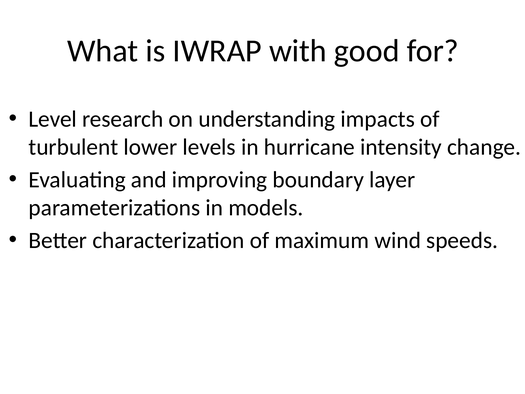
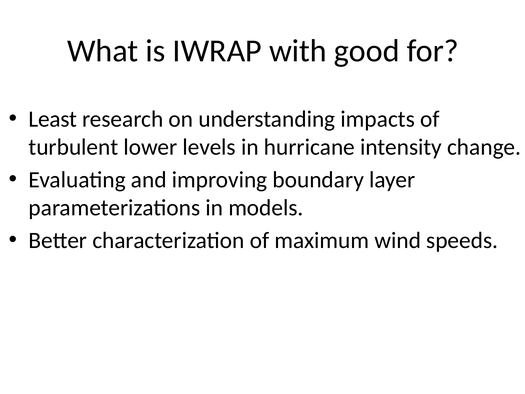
Level: Level -> Least (53, 119)
